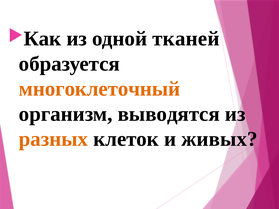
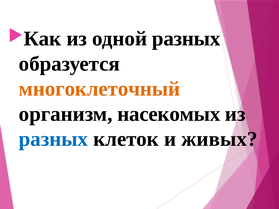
одной тканей: тканей -> разных (186, 39)
выводятся: выводятся -> насекомых (169, 114)
разных colour: orange -> blue (53, 139)
